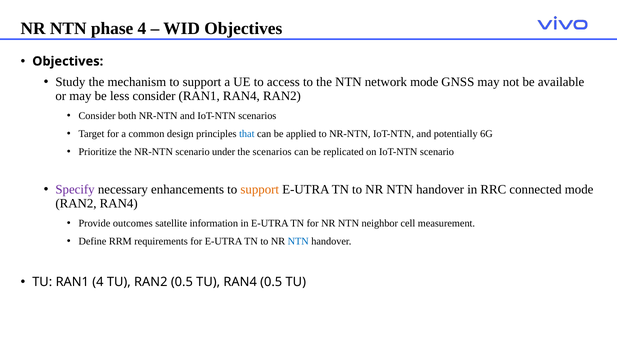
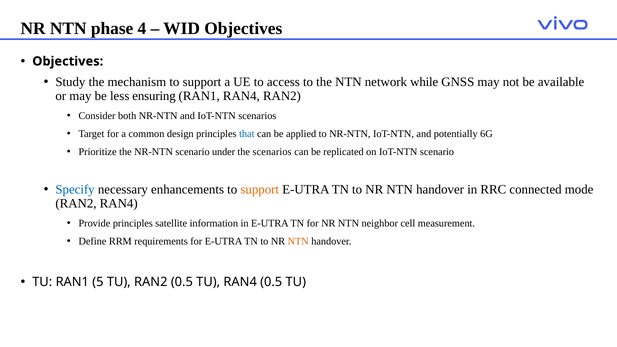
network mode: mode -> while (424, 82)
less consider: consider -> ensuring (154, 96)
Specify colour: purple -> blue (75, 190)
Provide outcomes: outcomes -> principles (133, 223)
NTN colour: blue -> orange (298, 241)
RAN1 4: 4 -> 5 (98, 282)
